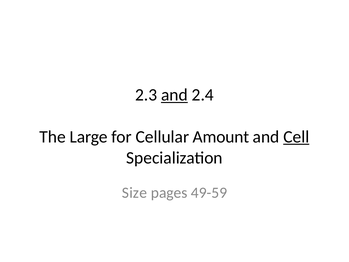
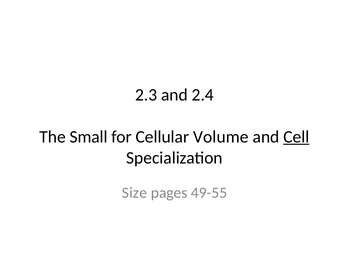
and underline: present -> none (174, 95)
Large: Large -> Small (89, 137)
Amount: Amount -> Volume (221, 137)
49-59: 49-59 -> 49-55 (209, 192)
